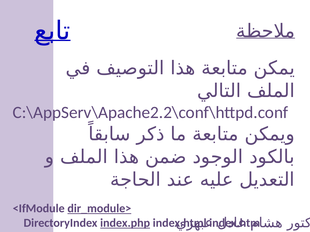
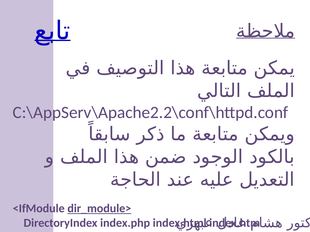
index.php underline: present -> none (125, 223)
